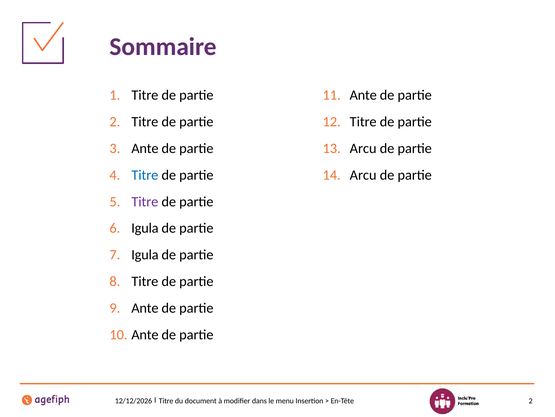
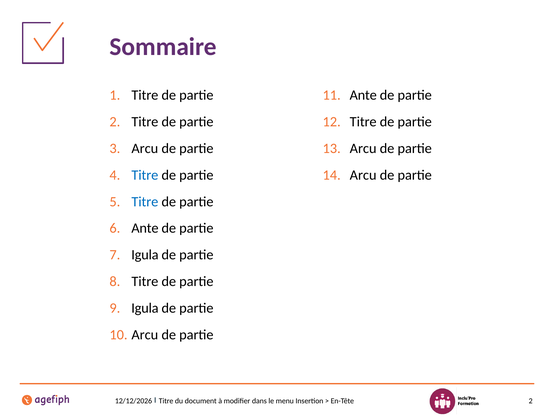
Ante: Ante -> Arcu (145, 148)
Titre colour: purple -> blue (145, 201)
Igula: Igula -> Ante (145, 228)
Ante: Ante -> Igula (145, 307)
Ante: Ante -> Arcu (145, 334)
